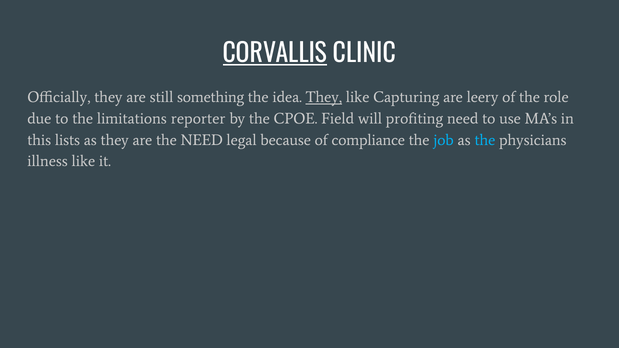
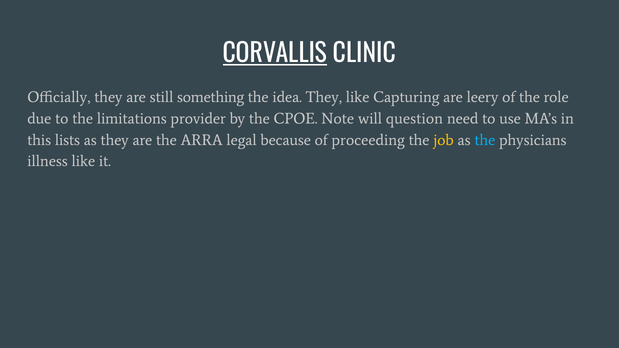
They underline: present -> none (324, 97)
reporter: reporter -> provider (198, 119)
Field: Field -> Note (338, 119)
profiting: profiting -> question (414, 119)
the NEED: NEED -> ARRA (202, 140)
compliance: compliance -> proceeding (368, 140)
job colour: light blue -> yellow (444, 140)
